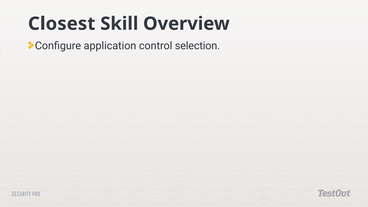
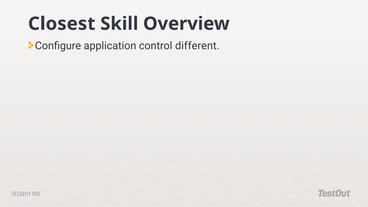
selection: selection -> different (197, 46)
